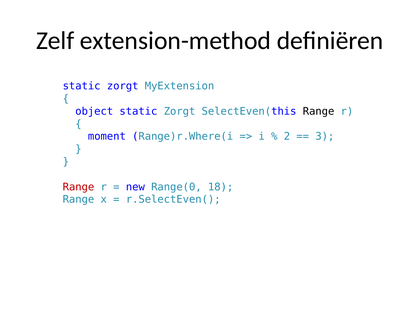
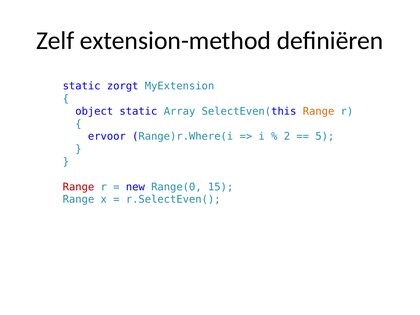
Zorgt: Zorgt -> Array (180, 111)
Range colour: black -> orange (319, 111)
moment: moment -> ervoor (107, 136)
3: 3 -> 5 (325, 136)
18: 18 -> 15 (221, 187)
